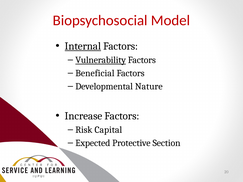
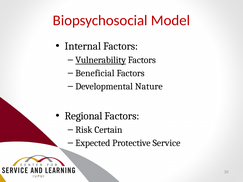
Internal underline: present -> none (83, 46)
Increase: Increase -> Regional (84, 116)
Capital: Capital -> Certain (108, 130)
Section: Section -> Service (166, 143)
